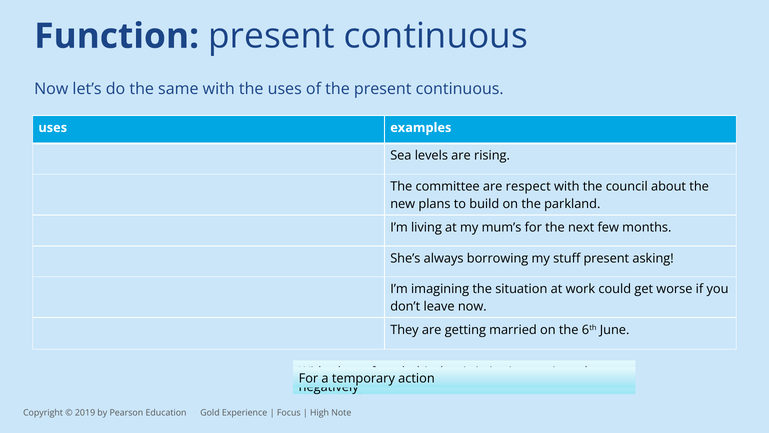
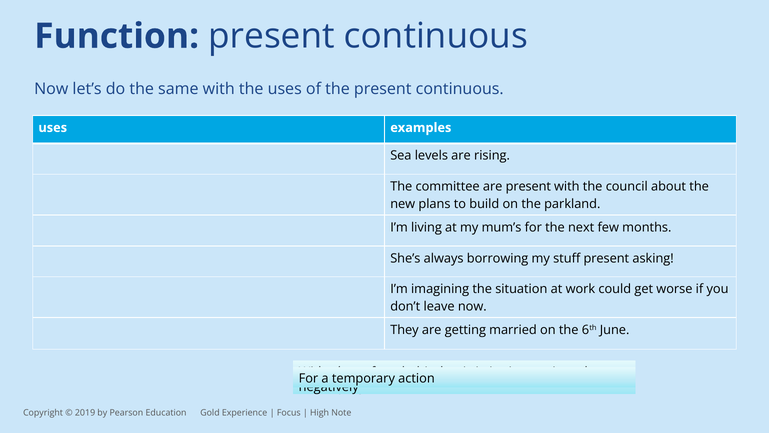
are respect: respect -> present (528, 186)
